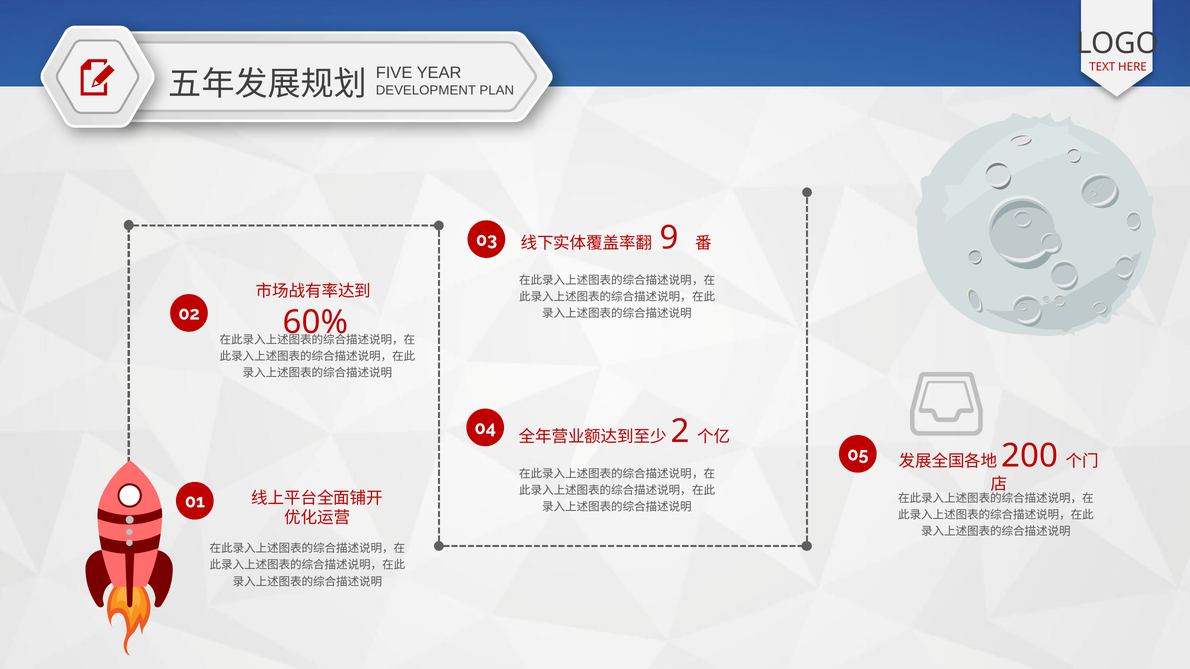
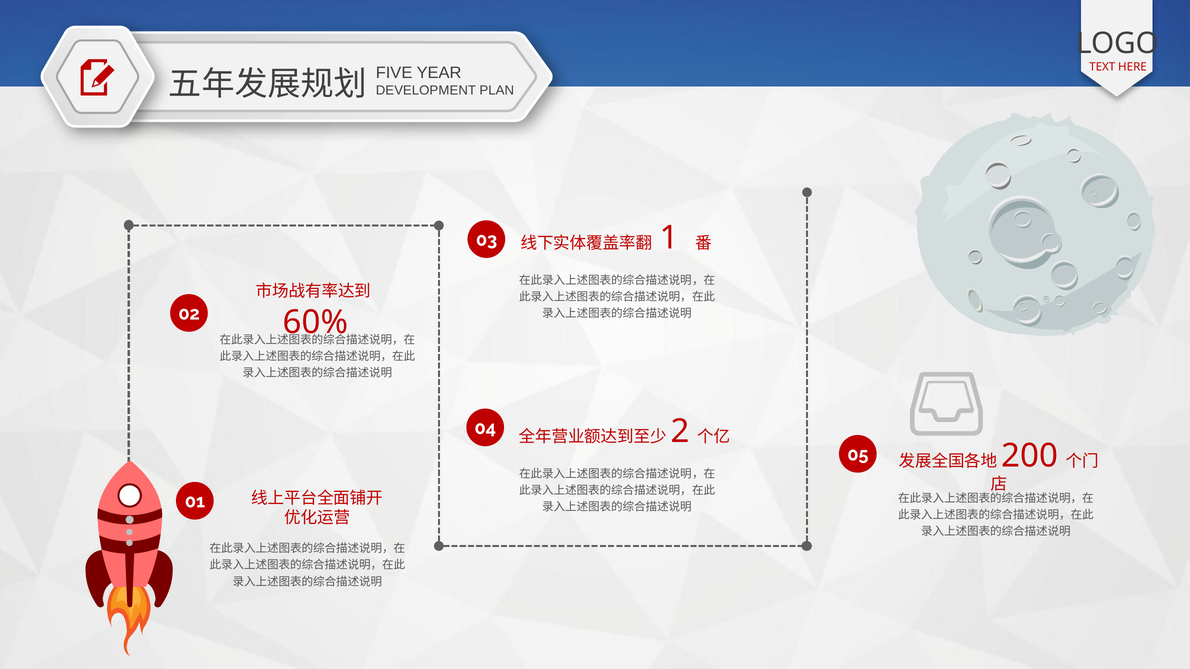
9: 9 -> 1 (669, 238)
